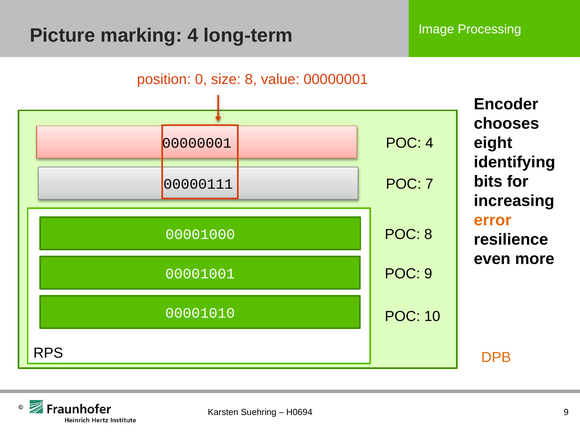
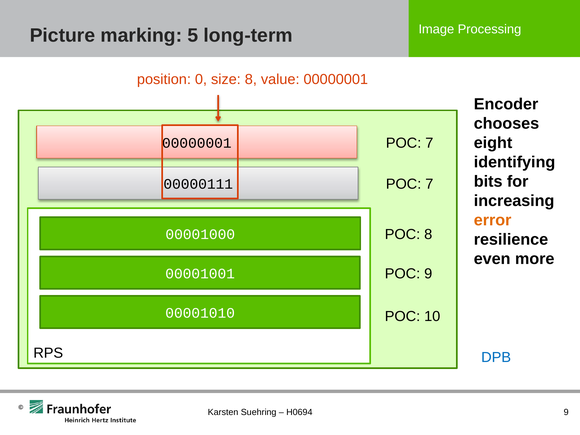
marking 4: 4 -> 5 (193, 35)
4: 4 -> 7 (429, 143)
DPB colour: orange -> blue (496, 357)
